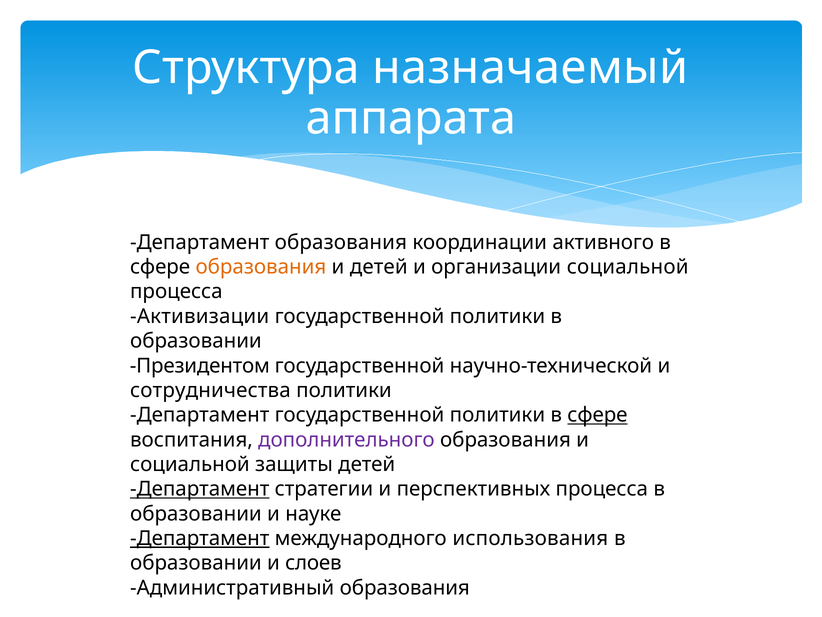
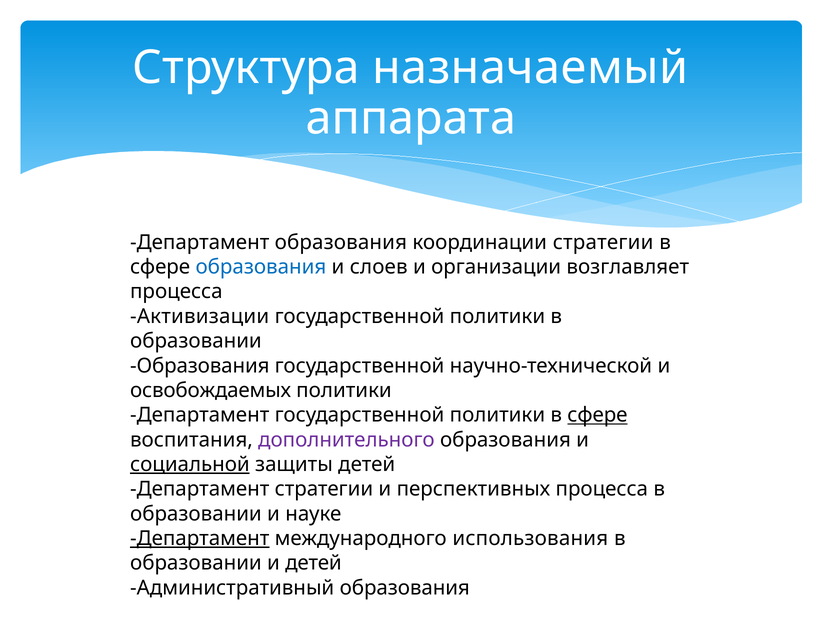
координации активного: активного -> стратегии (603, 242)
образования colour: orange -> blue (261, 267)
и детей: детей -> слоев (379, 267)
организации социальной: социальной -> возглавляет (628, 267)
Президентом: Президентом -> Образования (200, 365)
сотрудничества: сотрудничества -> освобождаемых (211, 390)
социальной underline: none -> present (190, 464)
Департамент underline: present -> none (200, 489)
и слоев: слоев -> детей (313, 563)
